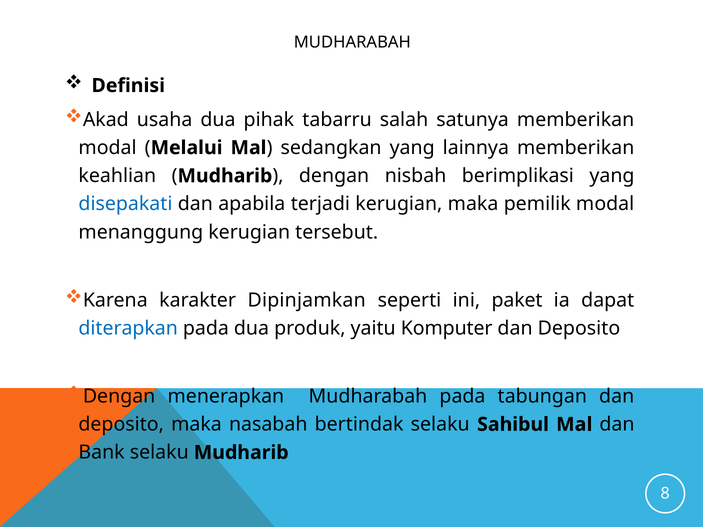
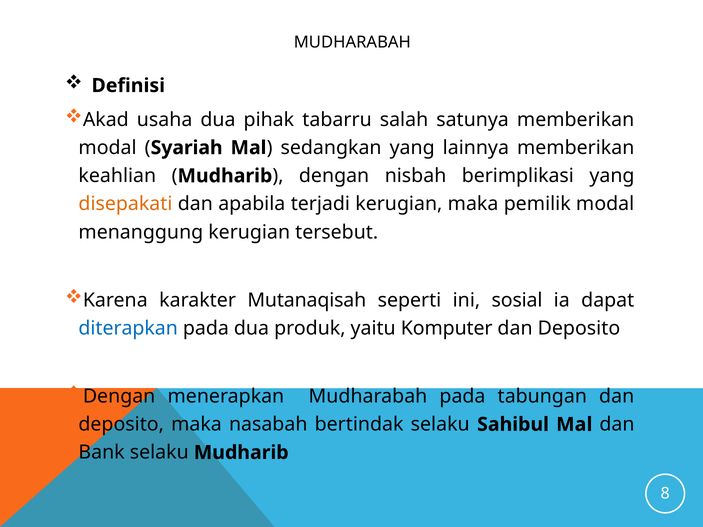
Melalui: Melalui -> Syariah (187, 148)
disepakati colour: blue -> orange (125, 204)
Dipinjamkan: Dipinjamkan -> Mutanaqisah (307, 300)
paket: paket -> sosial (517, 300)
